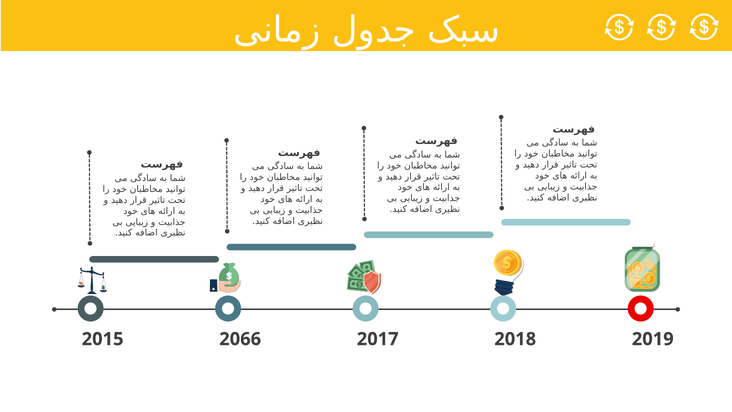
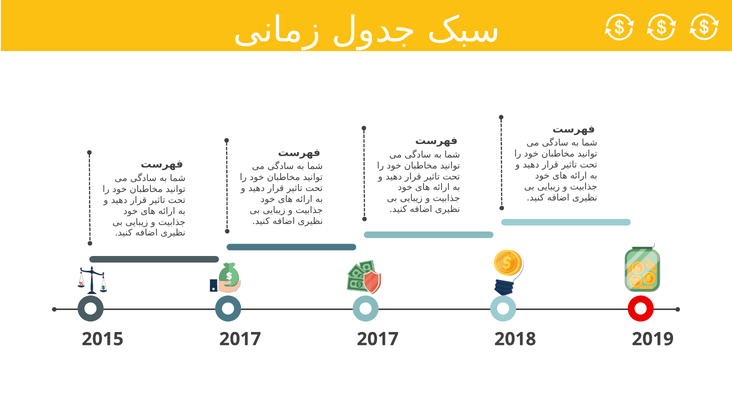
2015 2066: 2066 -> 2017 (240, 339)
